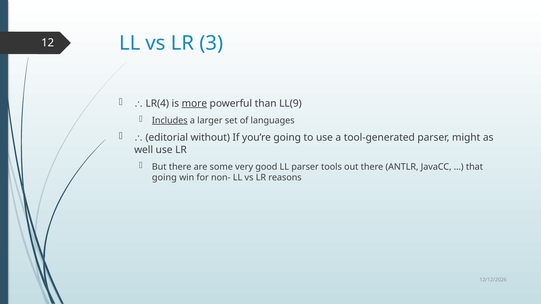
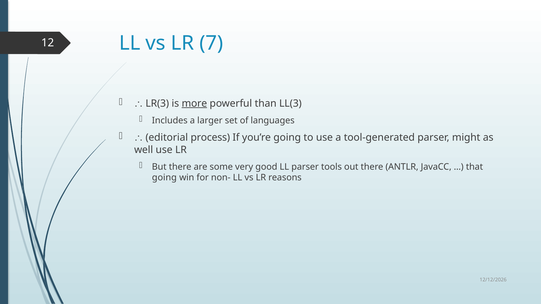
3: 3 -> 7 (211, 43)
LR(4: LR(4 -> LR(3 (157, 104)
LL(9: LL(9 -> LL(3 (290, 104)
Includes underline: present -> none (170, 121)
without: without -> process (210, 138)
